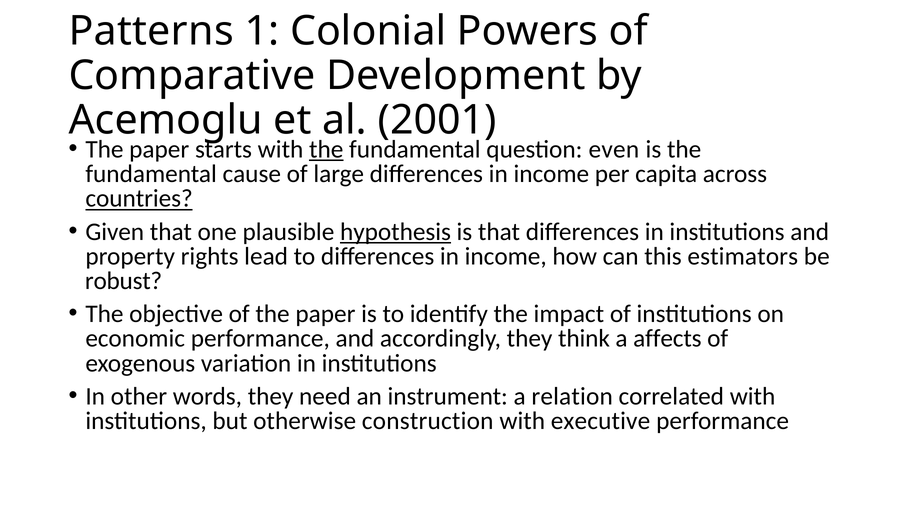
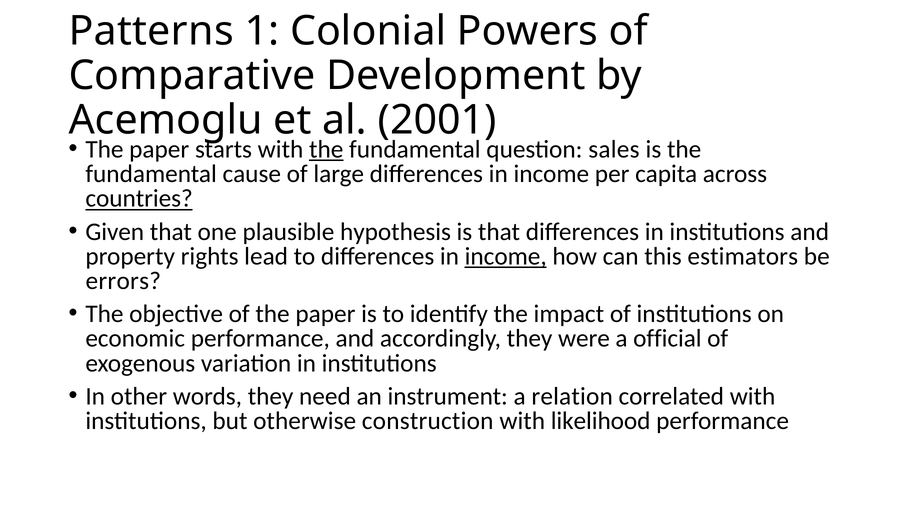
even: even -> sales (614, 149)
hypothesis underline: present -> none (395, 232)
income underline: none -> present (506, 256)
robust: robust -> errors (123, 281)
think: think -> were (584, 338)
affects: affects -> official (667, 338)
executive: executive -> likelihood (601, 421)
